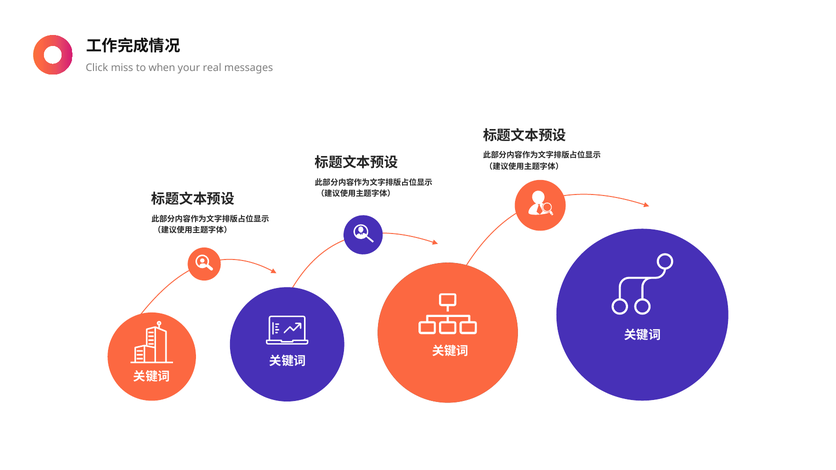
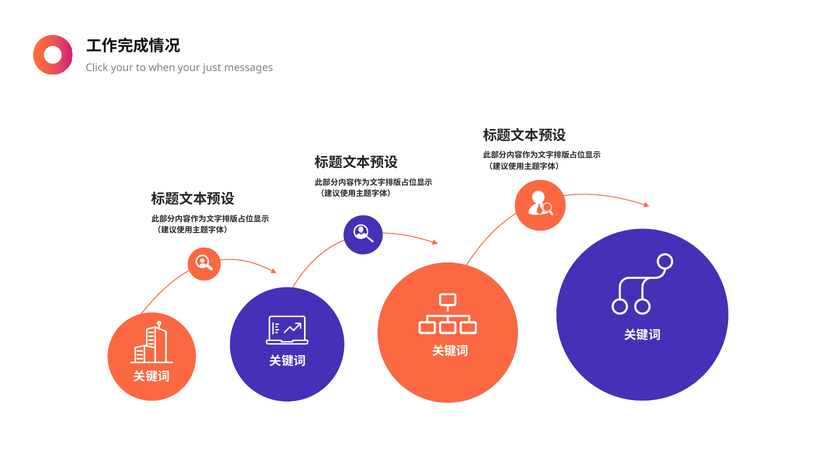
Click miss: miss -> your (122, 68)
real: real -> just (212, 68)
